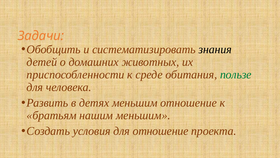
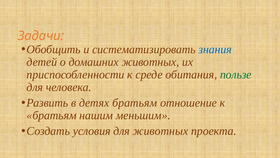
знания colour: black -> blue (215, 49)
детях меньшим: меньшим -> братьям (135, 102)
для отношение: отношение -> животных (160, 131)
